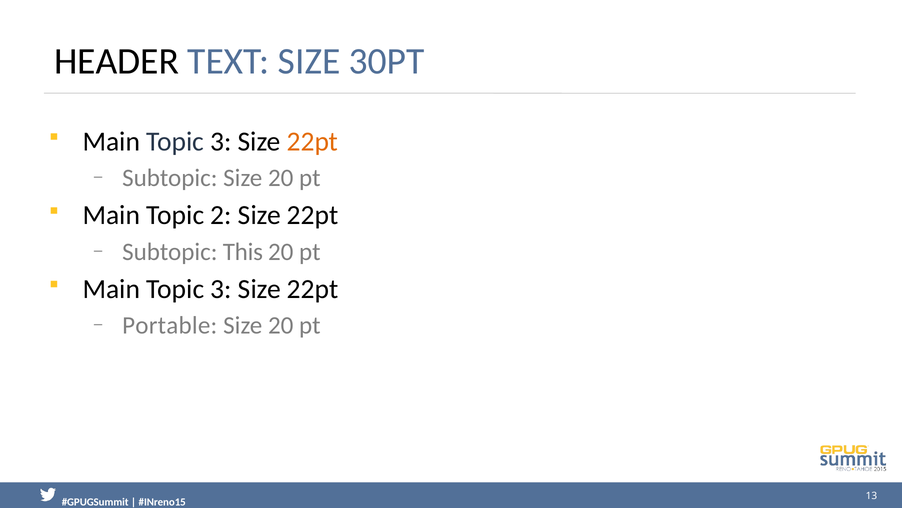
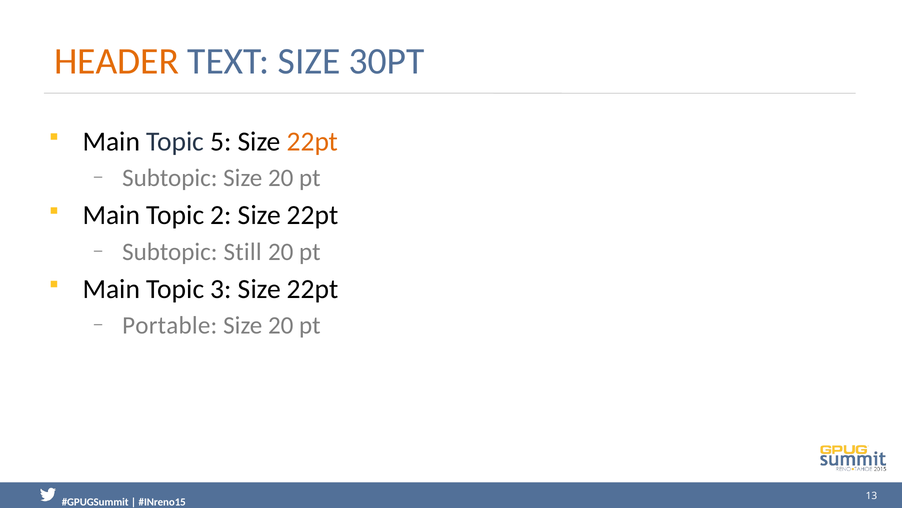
HEADER colour: black -> orange (117, 61)
3: 3 -> 5 (221, 141)
This: This -> Still (243, 251)
